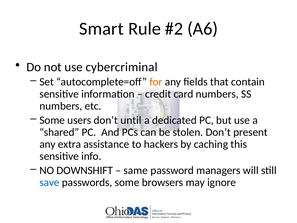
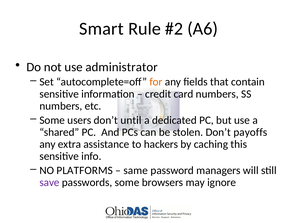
cybercriminal: cybercriminal -> administrator (122, 67)
present: present -> payoffs (250, 132)
DOWNSHIFT: DOWNSHIFT -> PLATFORMS (85, 170)
save colour: blue -> purple (49, 182)
